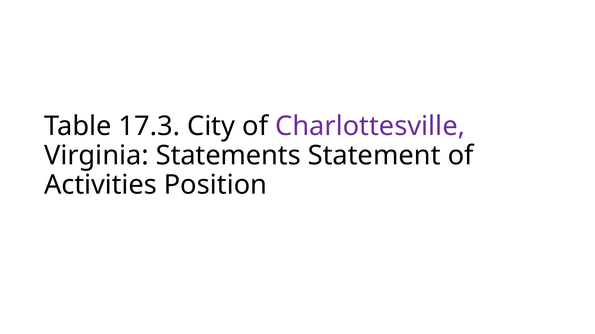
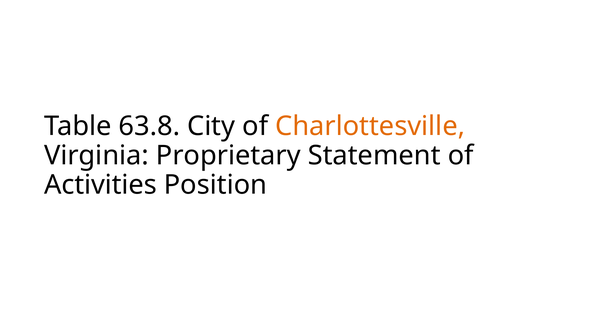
17.3: 17.3 -> 63.8 (149, 126)
Charlottesville colour: purple -> orange (370, 126)
Statements: Statements -> Proprietary (228, 156)
